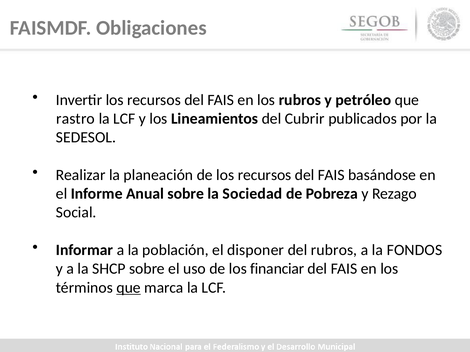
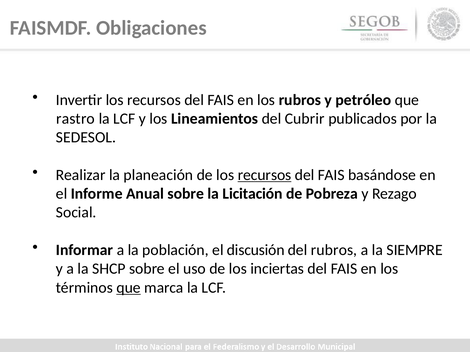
recursos underline: none -> present (265, 175)
Sociedad: Sociedad -> Licitación (253, 194)
disponer: disponer -> discusión (256, 250)
FONDOS: FONDOS -> SIEMPRE (415, 250)
financiar: financiar -> inciertas (277, 269)
